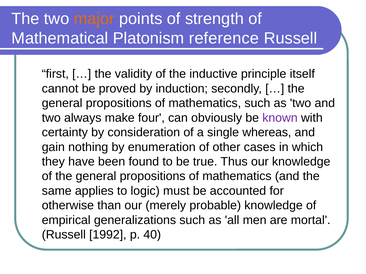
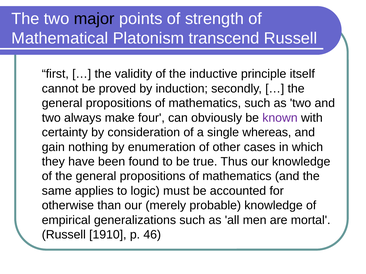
major colour: orange -> black (94, 19)
reference: reference -> transcend (224, 38)
1992: 1992 -> 1910 (108, 235)
40: 40 -> 46 (152, 235)
